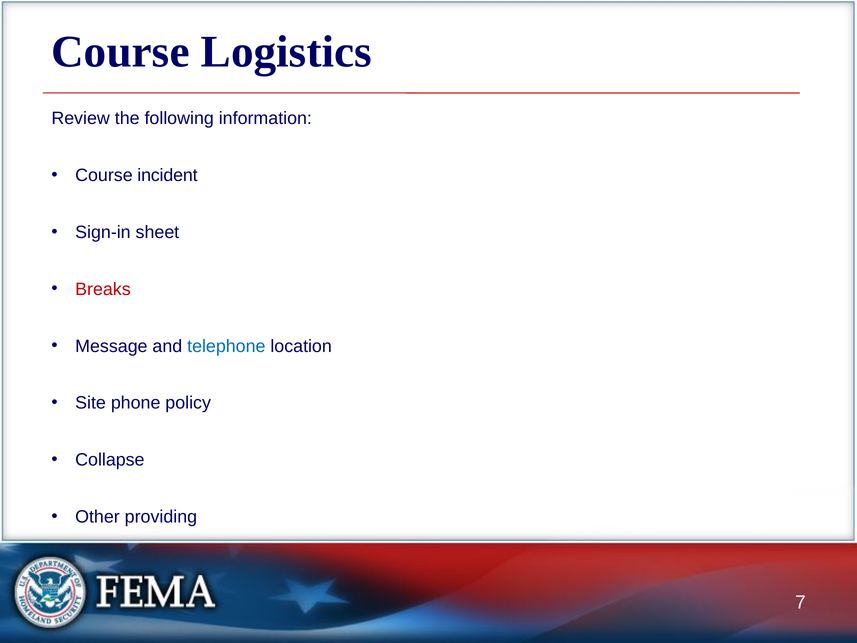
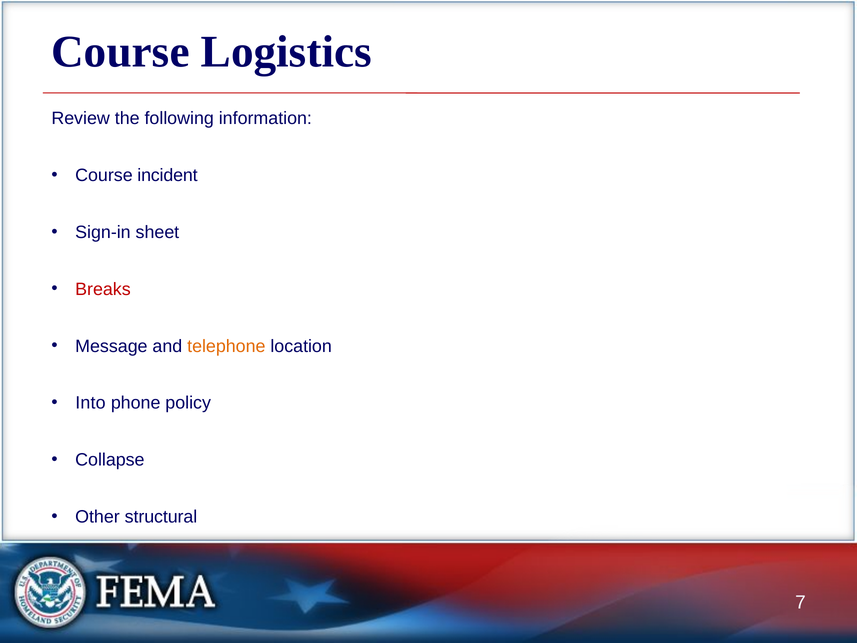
telephone colour: blue -> orange (226, 346)
Site: Site -> Into (90, 403)
providing: providing -> structural (161, 517)
